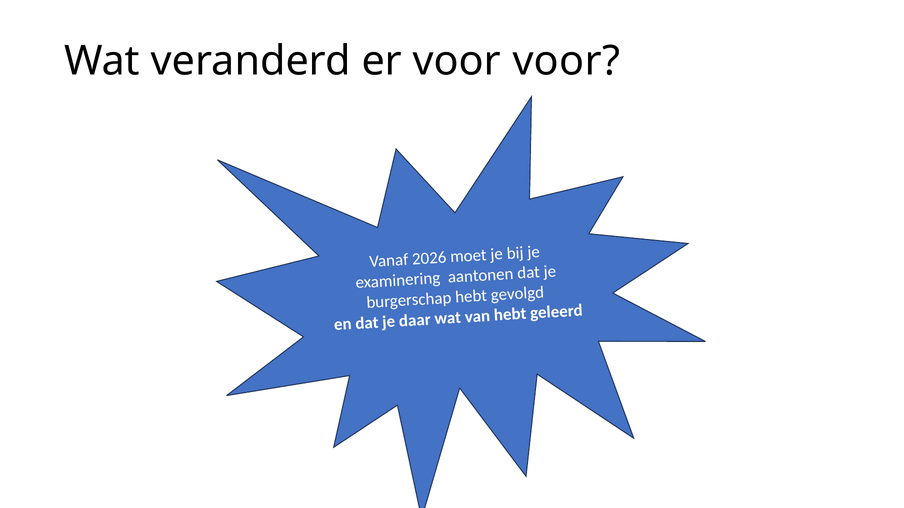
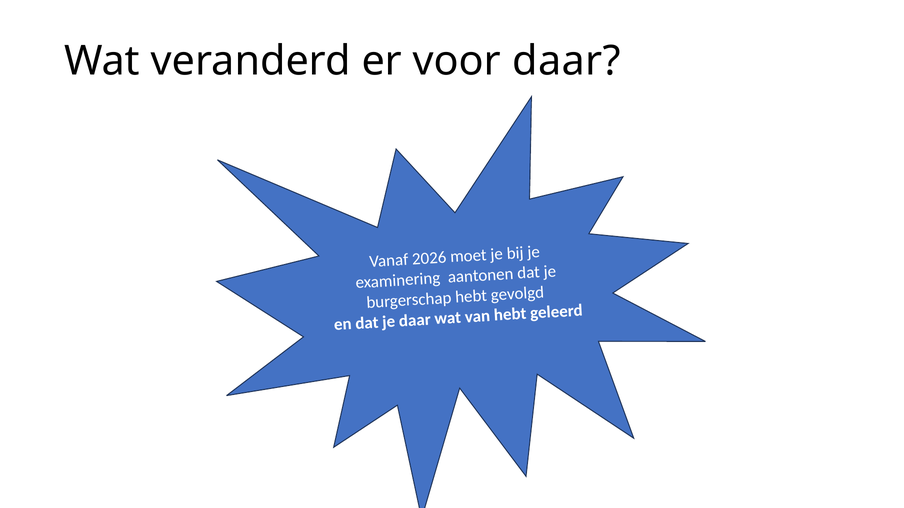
voor voor: voor -> daar (566, 61)
